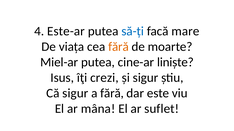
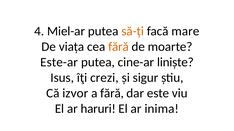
Este-ar: Este-ar -> Miel-ar (66, 31)
să-ți colour: blue -> orange (133, 31)
Miel-ar: Miel-ar -> Este-ar (59, 62)
Că sigur: sigur -> izvor (75, 94)
mâna: mâna -> haruri (98, 109)
suflet: suflet -> inima (162, 109)
